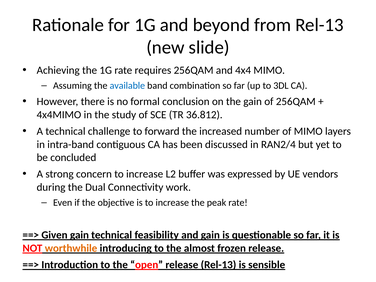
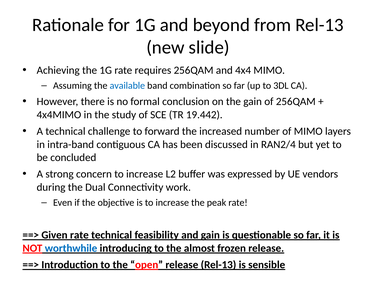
36.812: 36.812 -> 19.442 (204, 115)
Given gain: gain -> rate (79, 235)
worthwhile colour: orange -> blue (71, 248)
